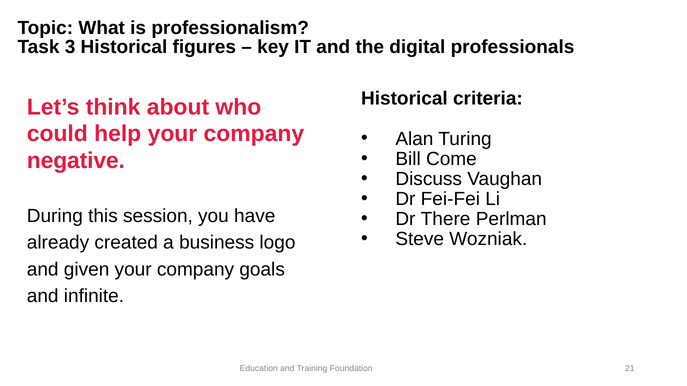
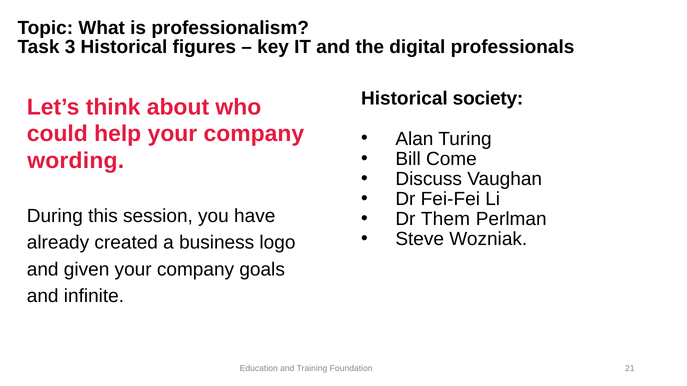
criteria: criteria -> society (488, 99)
negative: negative -> wording (76, 161)
There: There -> Them (445, 219)
